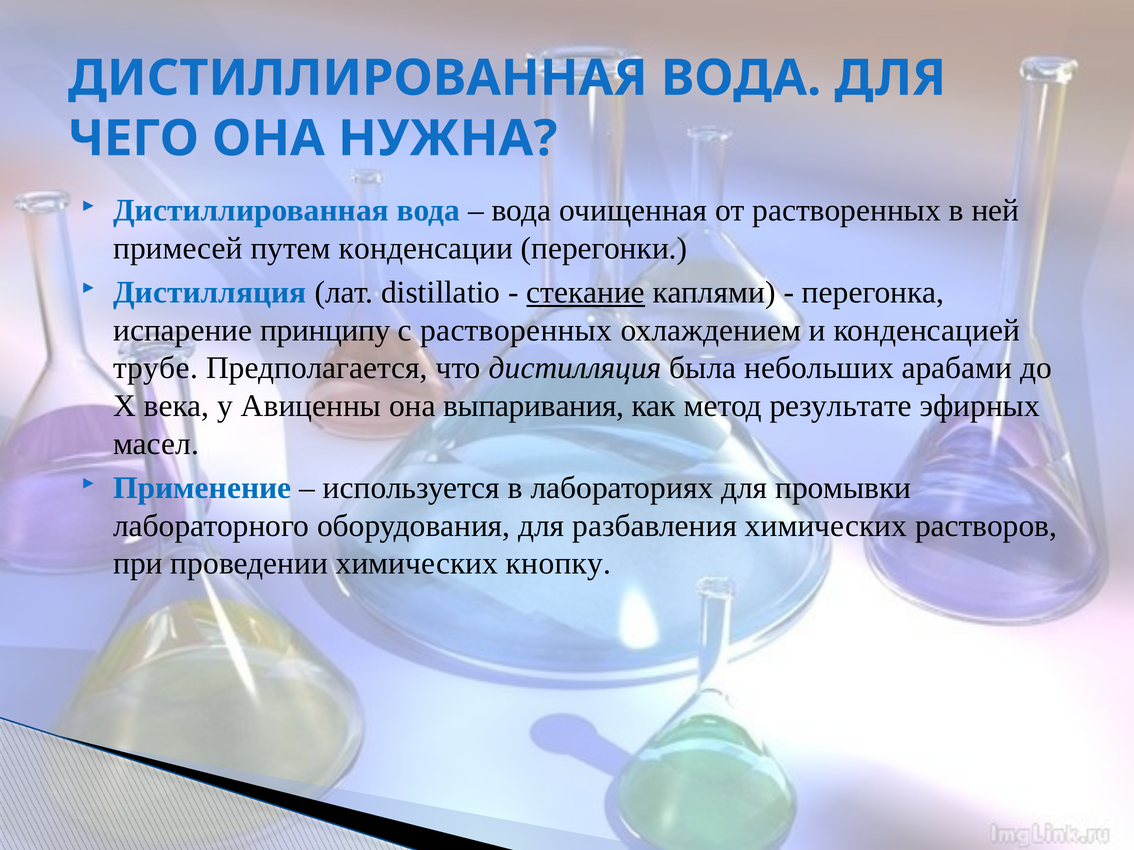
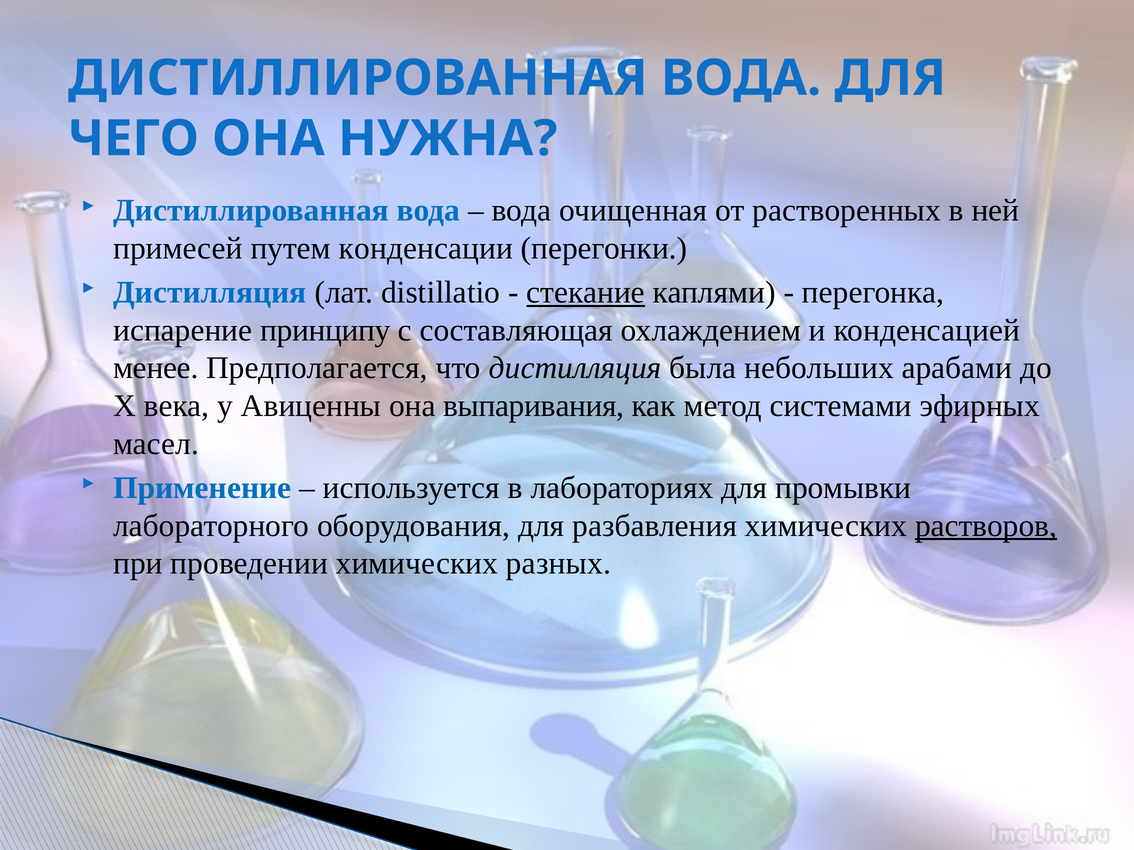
с растворенных: растворенных -> составляющая (516, 330)
трубе: трубе -> менее (156, 368)
результате: результате -> системами (841, 406)
растворов underline: none -> present (986, 526)
кнопку: кнопку -> разных (559, 564)
